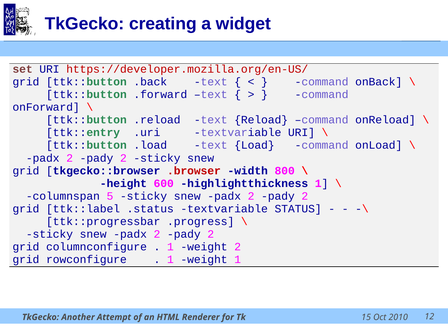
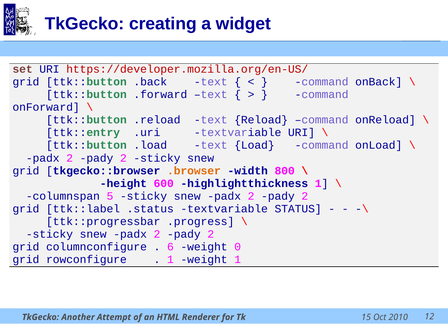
.browser colour: red -> orange (194, 171)
1: 1 -> 6 (170, 247)
weight 2: 2 -> 0 (238, 247)
